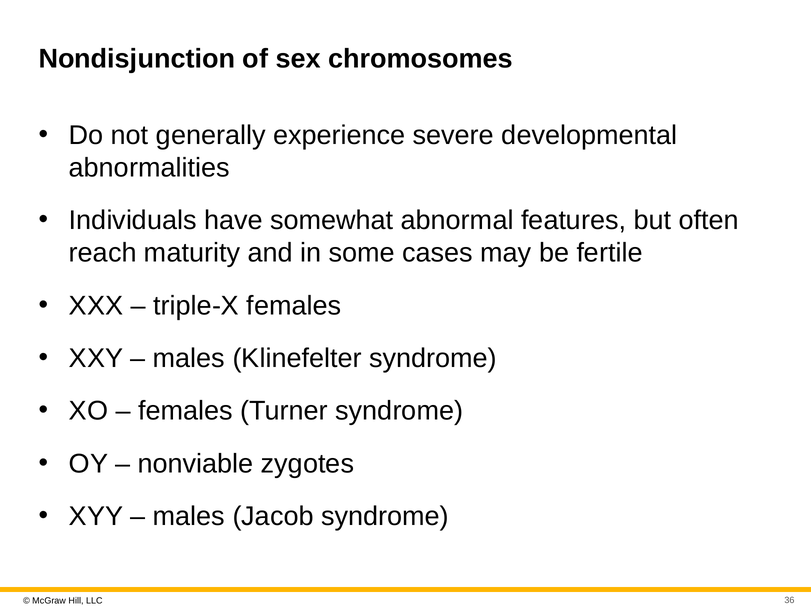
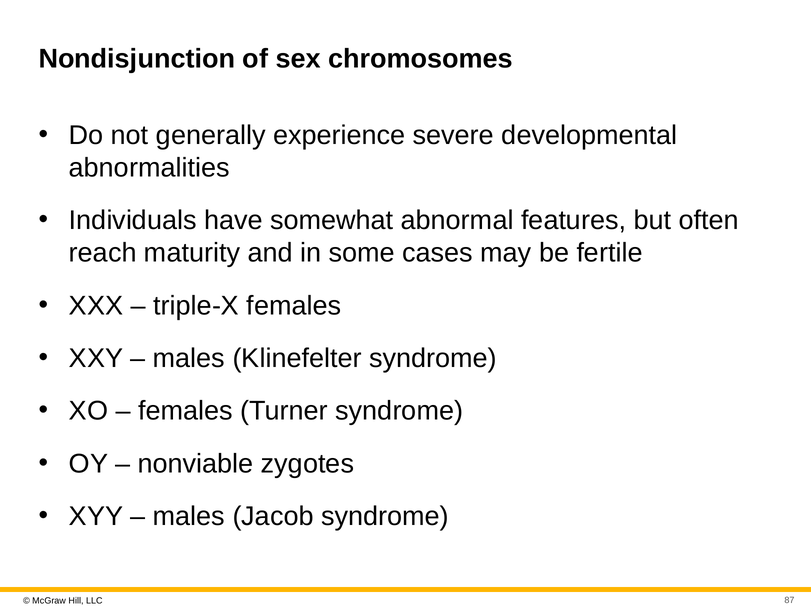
36: 36 -> 87 (789, 601)
